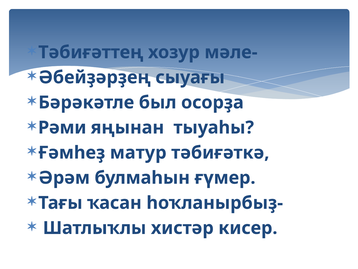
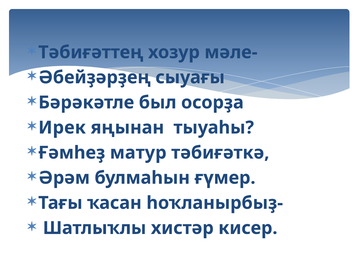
Рәми: Рәми -> Ирек (62, 127)
